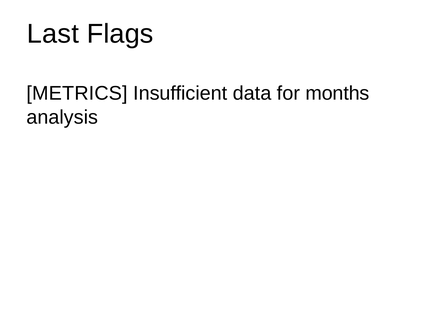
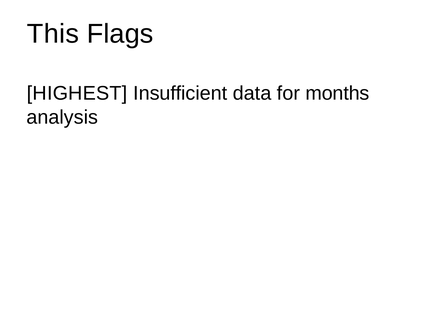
Last: Last -> This (53, 34)
METRICS: METRICS -> HIGHEST (77, 93)
